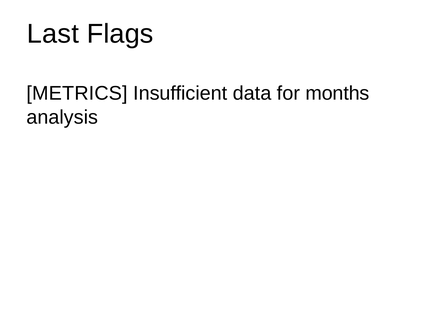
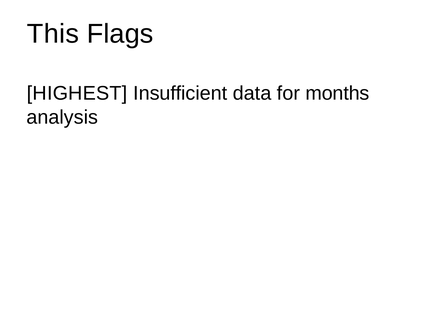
Last: Last -> This (53, 34)
METRICS: METRICS -> HIGHEST (77, 93)
